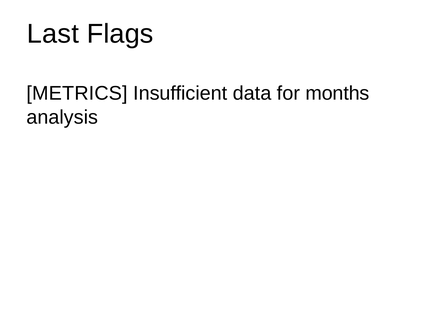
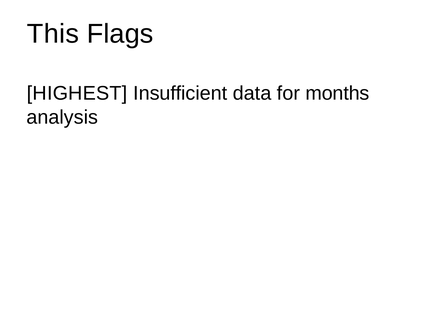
Last: Last -> This (53, 34)
METRICS: METRICS -> HIGHEST (77, 93)
